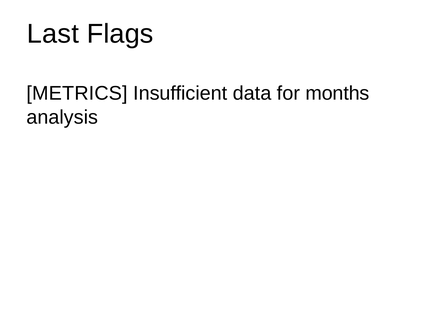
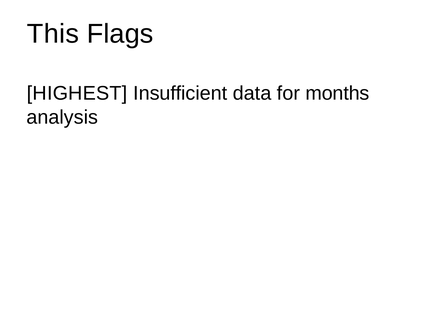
Last: Last -> This (53, 34)
METRICS: METRICS -> HIGHEST (77, 93)
